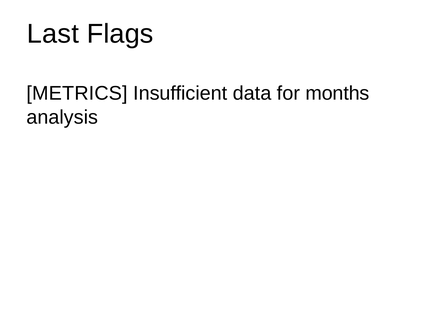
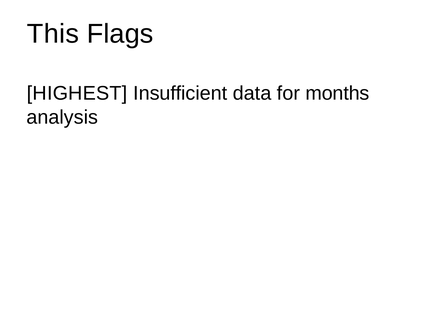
Last: Last -> This (53, 34)
METRICS: METRICS -> HIGHEST (77, 93)
